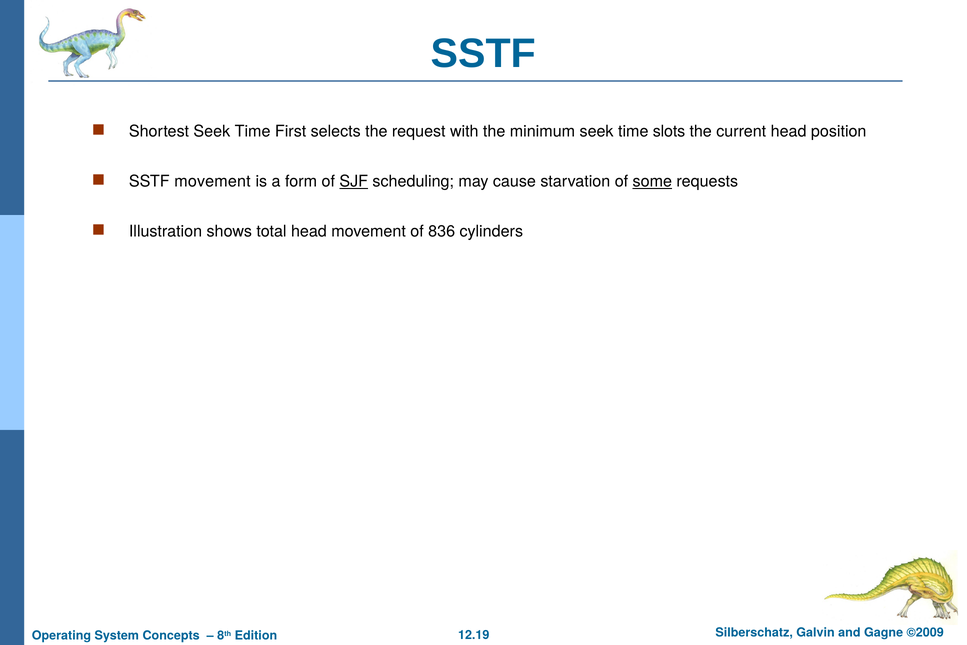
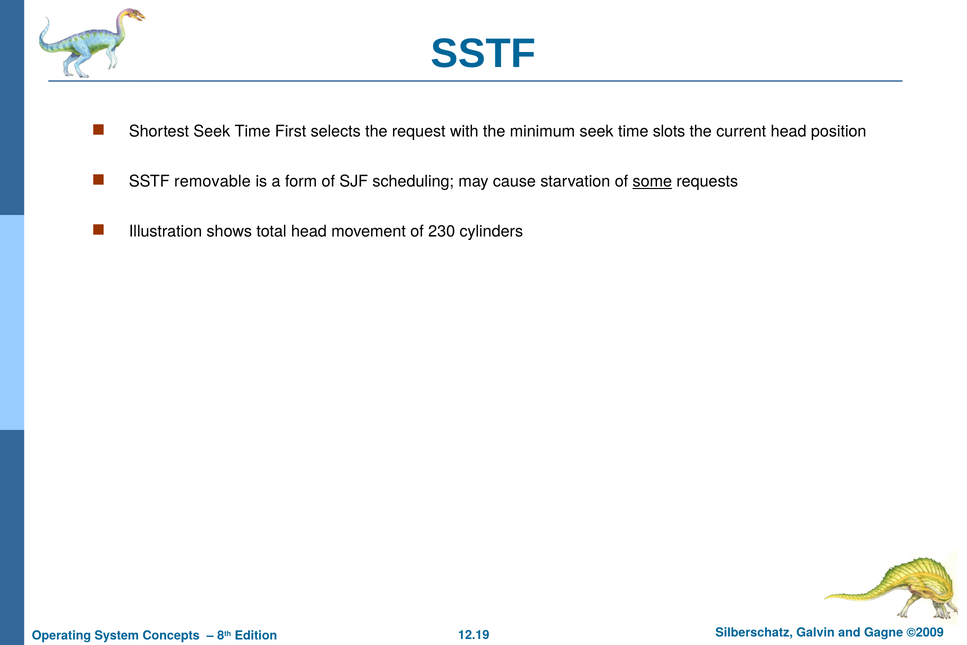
SSTF movement: movement -> removable (212, 181)
SJF underline: present -> none (354, 181)
836: 836 -> 230 (442, 231)
